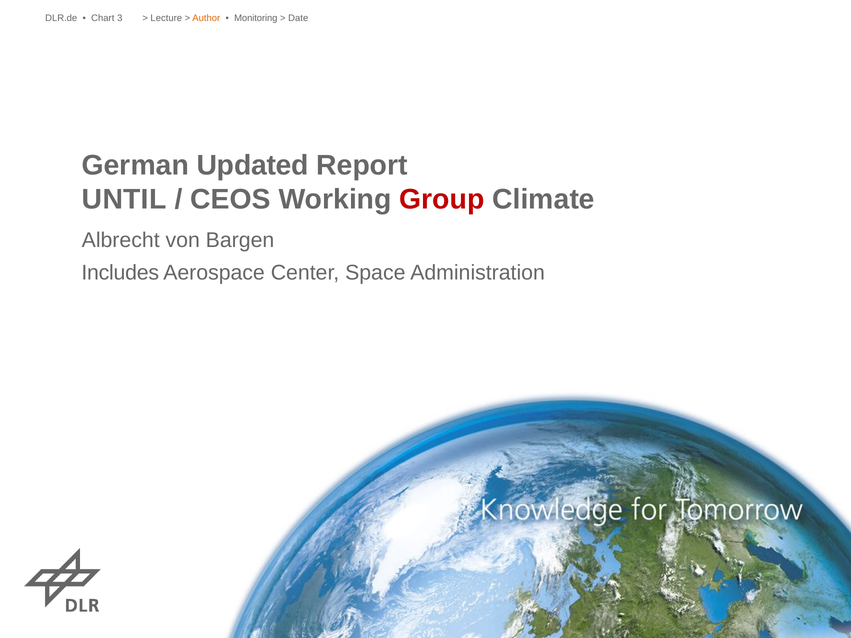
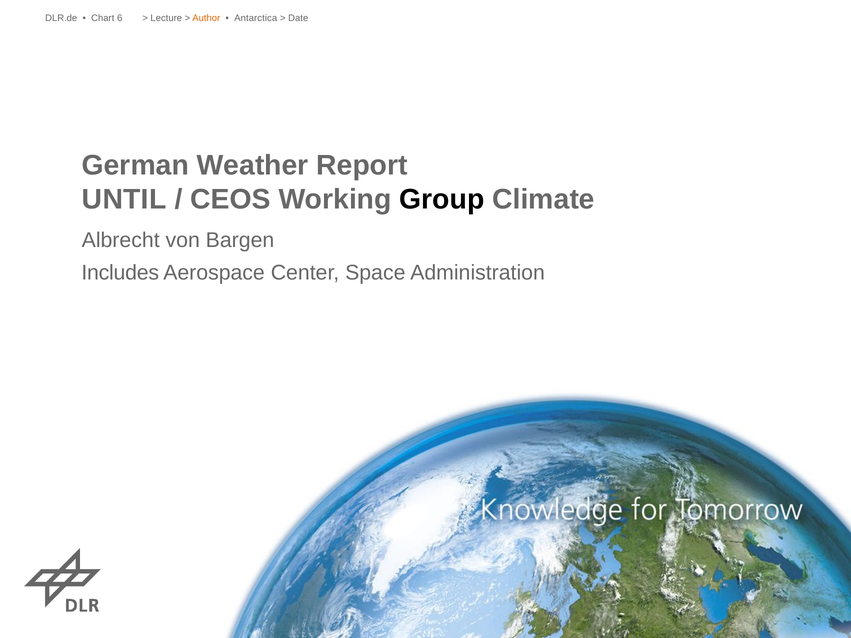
3: 3 -> 6 (120, 18)
Monitoring: Monitoring -> Antarctica (256, 18)
Updated: Updated -> Weather (253, 165)
Group colour: red -> black (442, 199)
